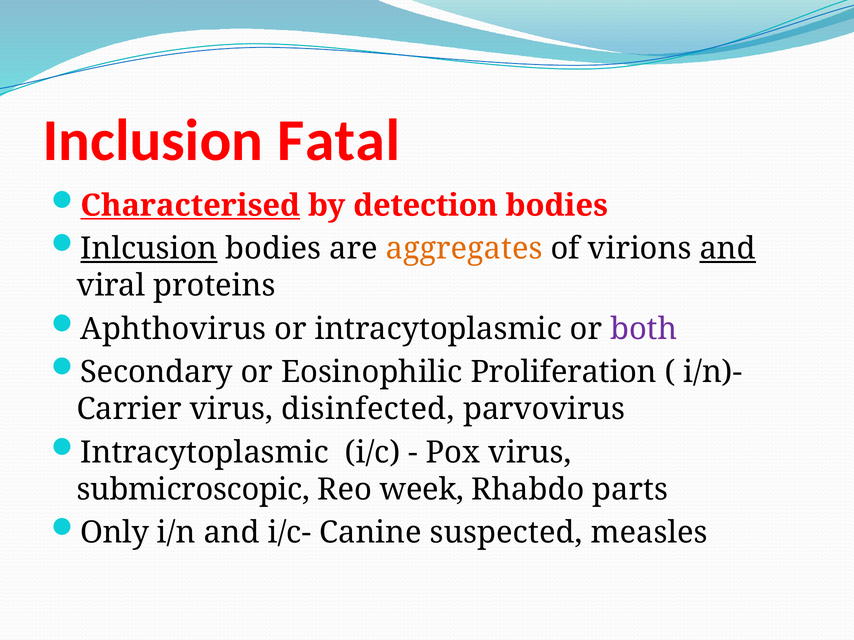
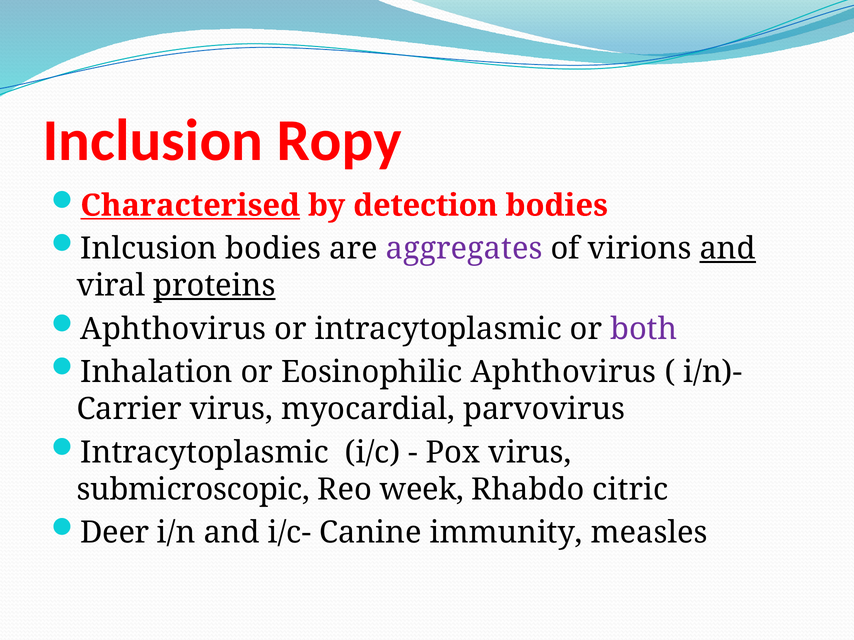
Fatal: Fatal -> Ropy (339, 141)
Inlcusion underline: present -> none (149, 249)
aggregates colour: orange -> purple (464, 249)
proteins underline: none -> present (214, 286)
Secondary: Secondary -> Inhalation (157, 372)
Eosinophilic Proliferation: Proliferation -> Aphthovirus (563, 372)
disinfected: disinfected -> myocardial (368, 410)
parts: parts -> citric (630, 490)
Only: Only -> Deer (115, 533)
suspected: suspected -> immunity (506, 533)
